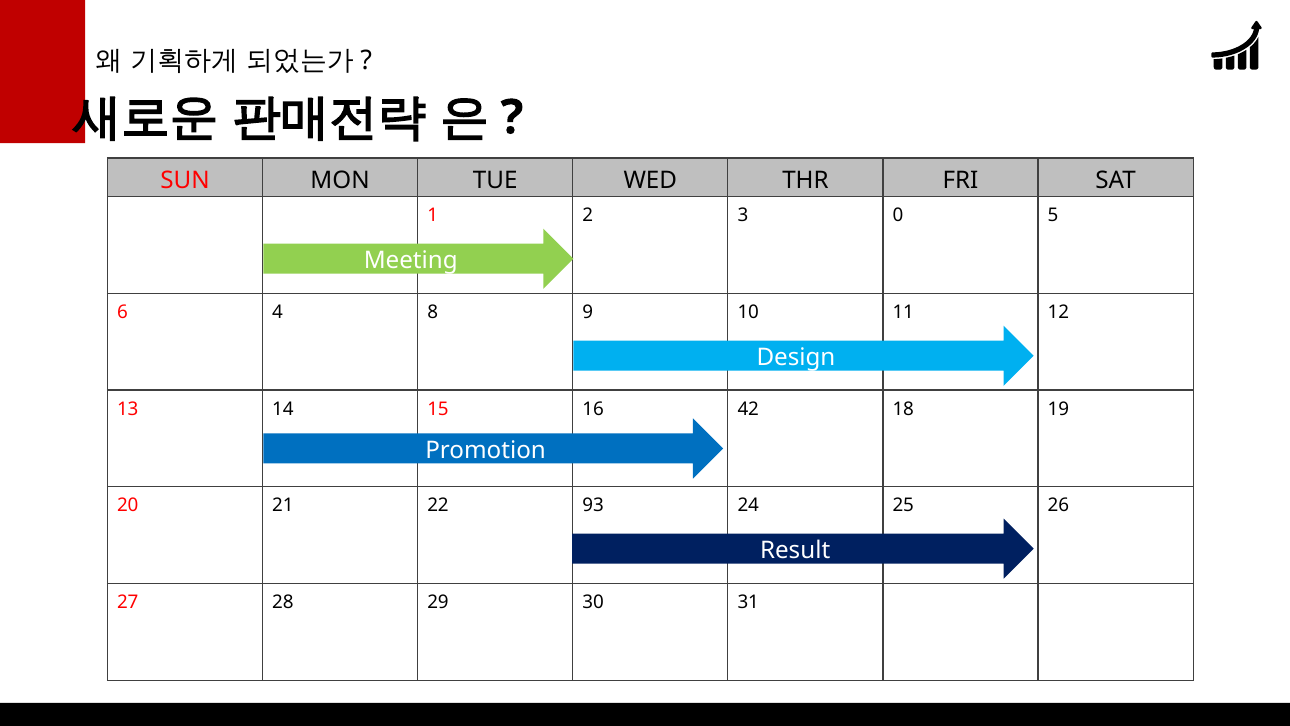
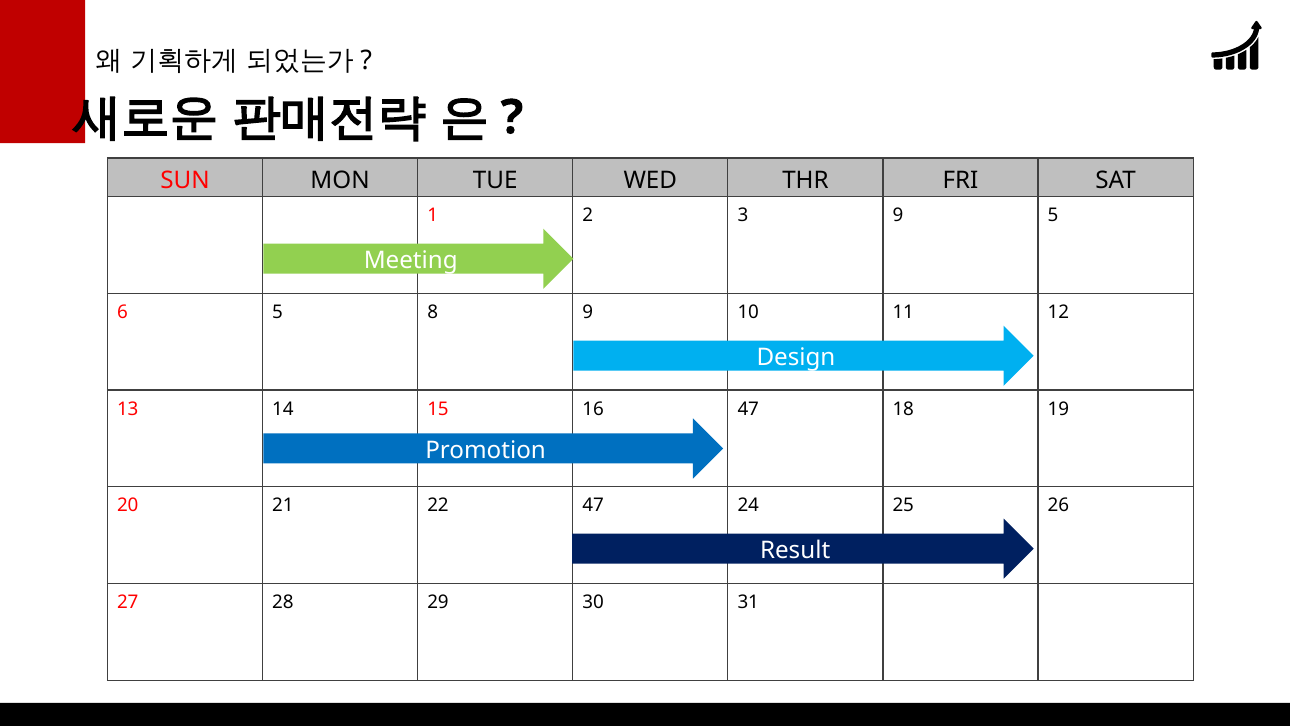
3 0: 0 -> 9 (898, 215)
6 4: 4 -> 5 (278, 312)
42: 42 -> 47 (748, 409)
22 93: 93 -> 47 (593, 505)
